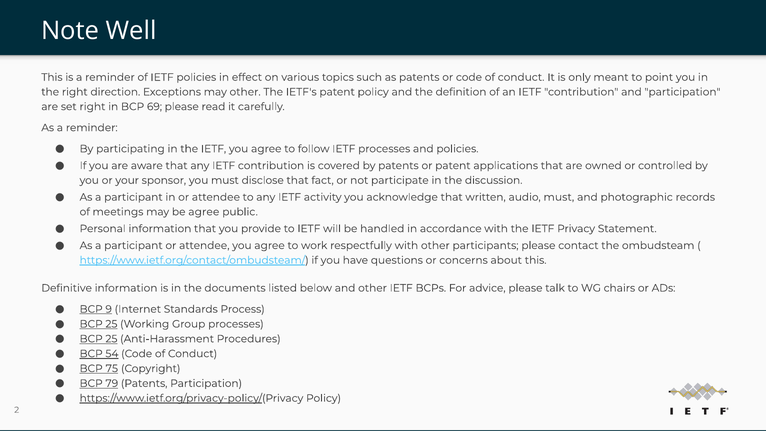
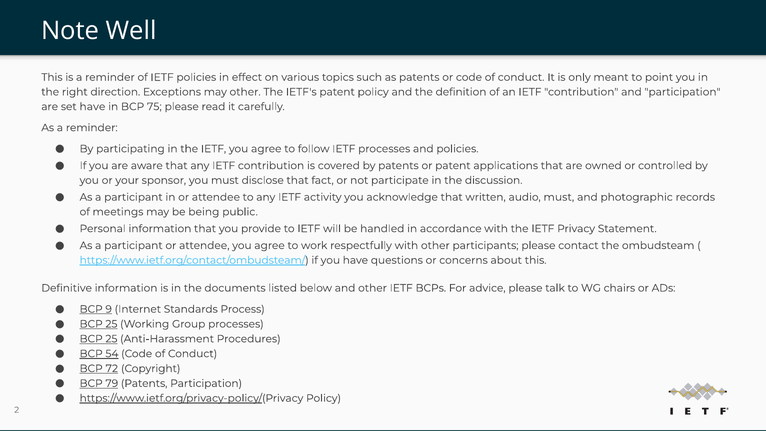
set right: right -> have (92, 107)
69: 69 -> 75 (154, 107)
be agree: agree -> being (204, 212)
75: 75 -> 72 (112, 368)
